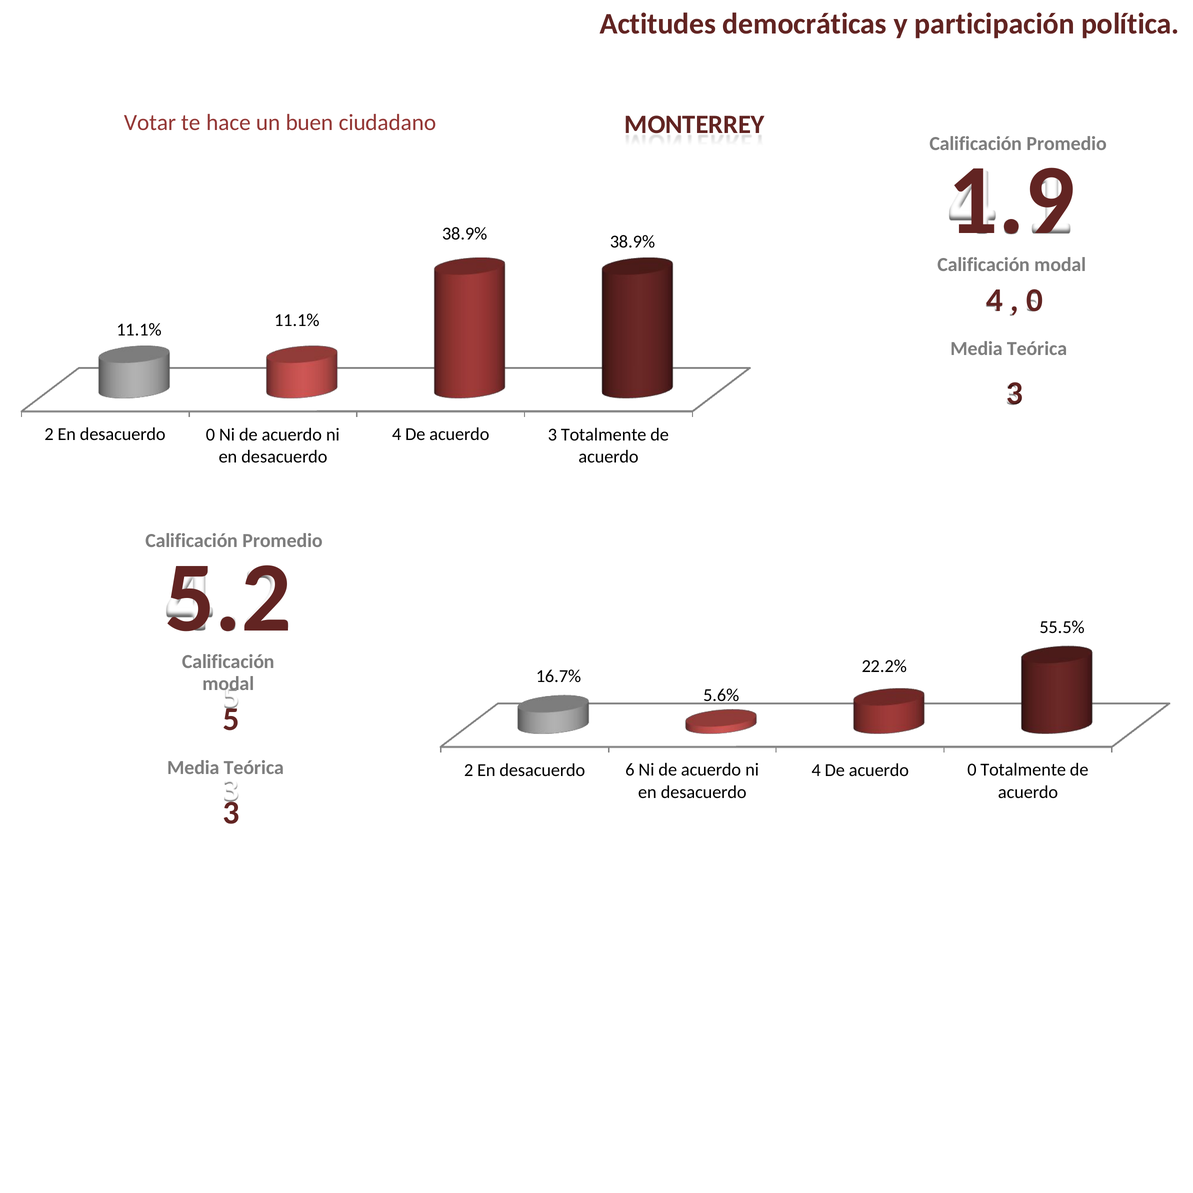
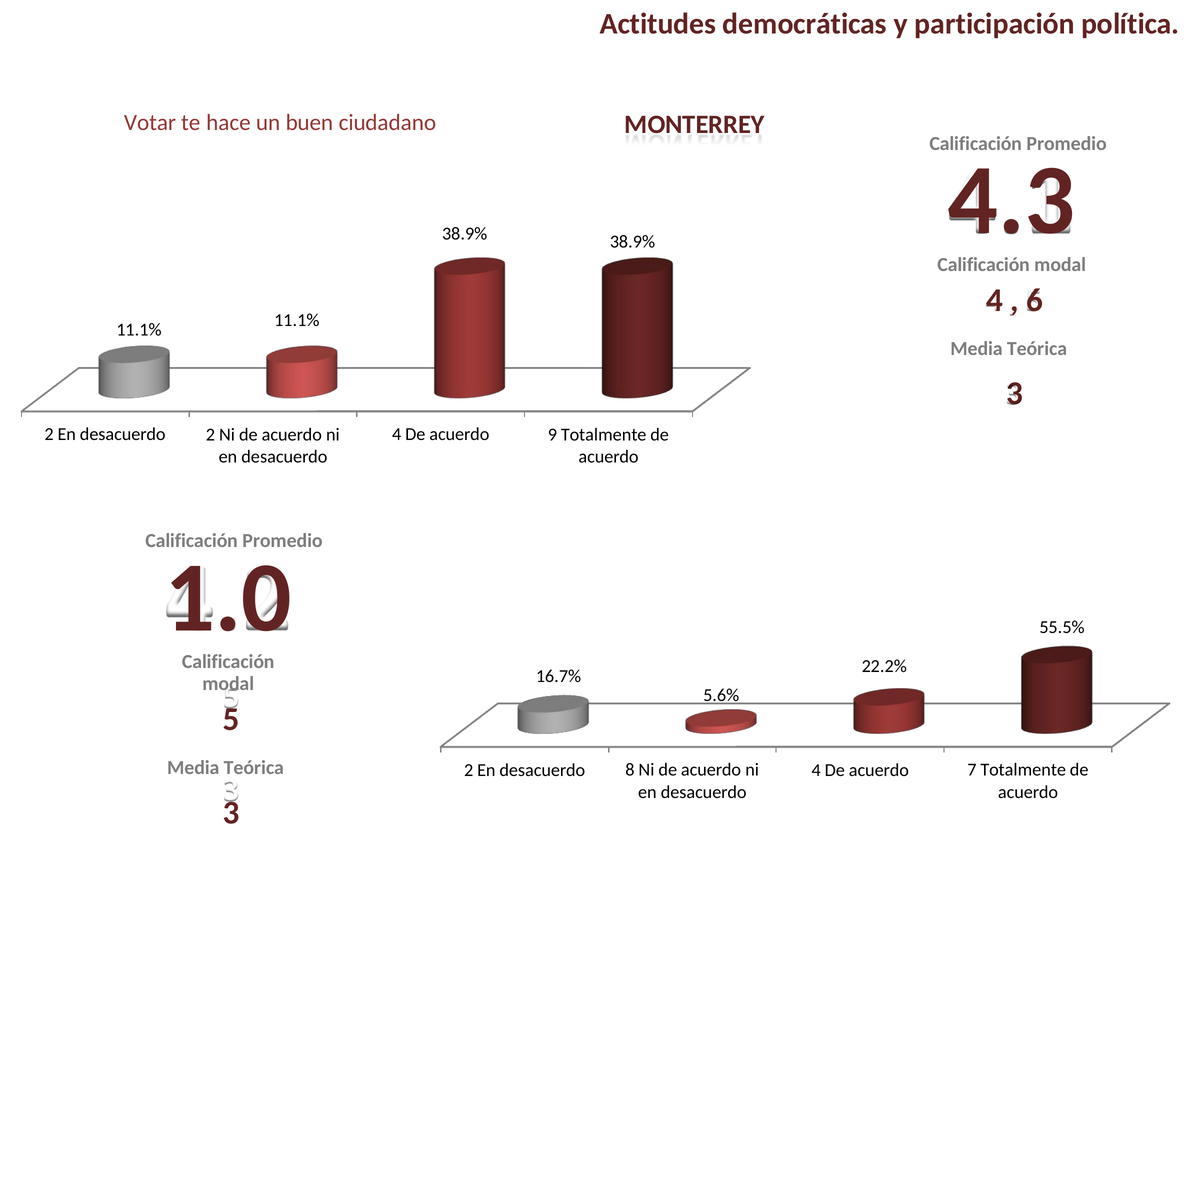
1.9: 1.9 -> 4.3 (1011, 200)
0: 0 -> 6 (1035, 300)
desacuerdo 0: 0 -> 2 (210, 435)
acuerdo 3: 3 -> 9 (552, 435)
5.2: 5.2 -> 1.0 (228, 598)
6: 6 -> 8 (630, 770)
acuerdo 0: 0 -> 7 (972, 770)
